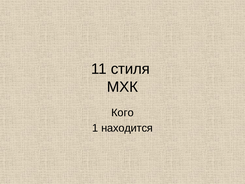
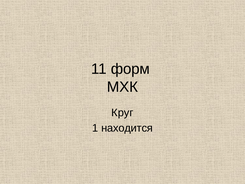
стиля: стиля -> форм (130, 69)
Кого: Кого -> Круг (122, 113)
